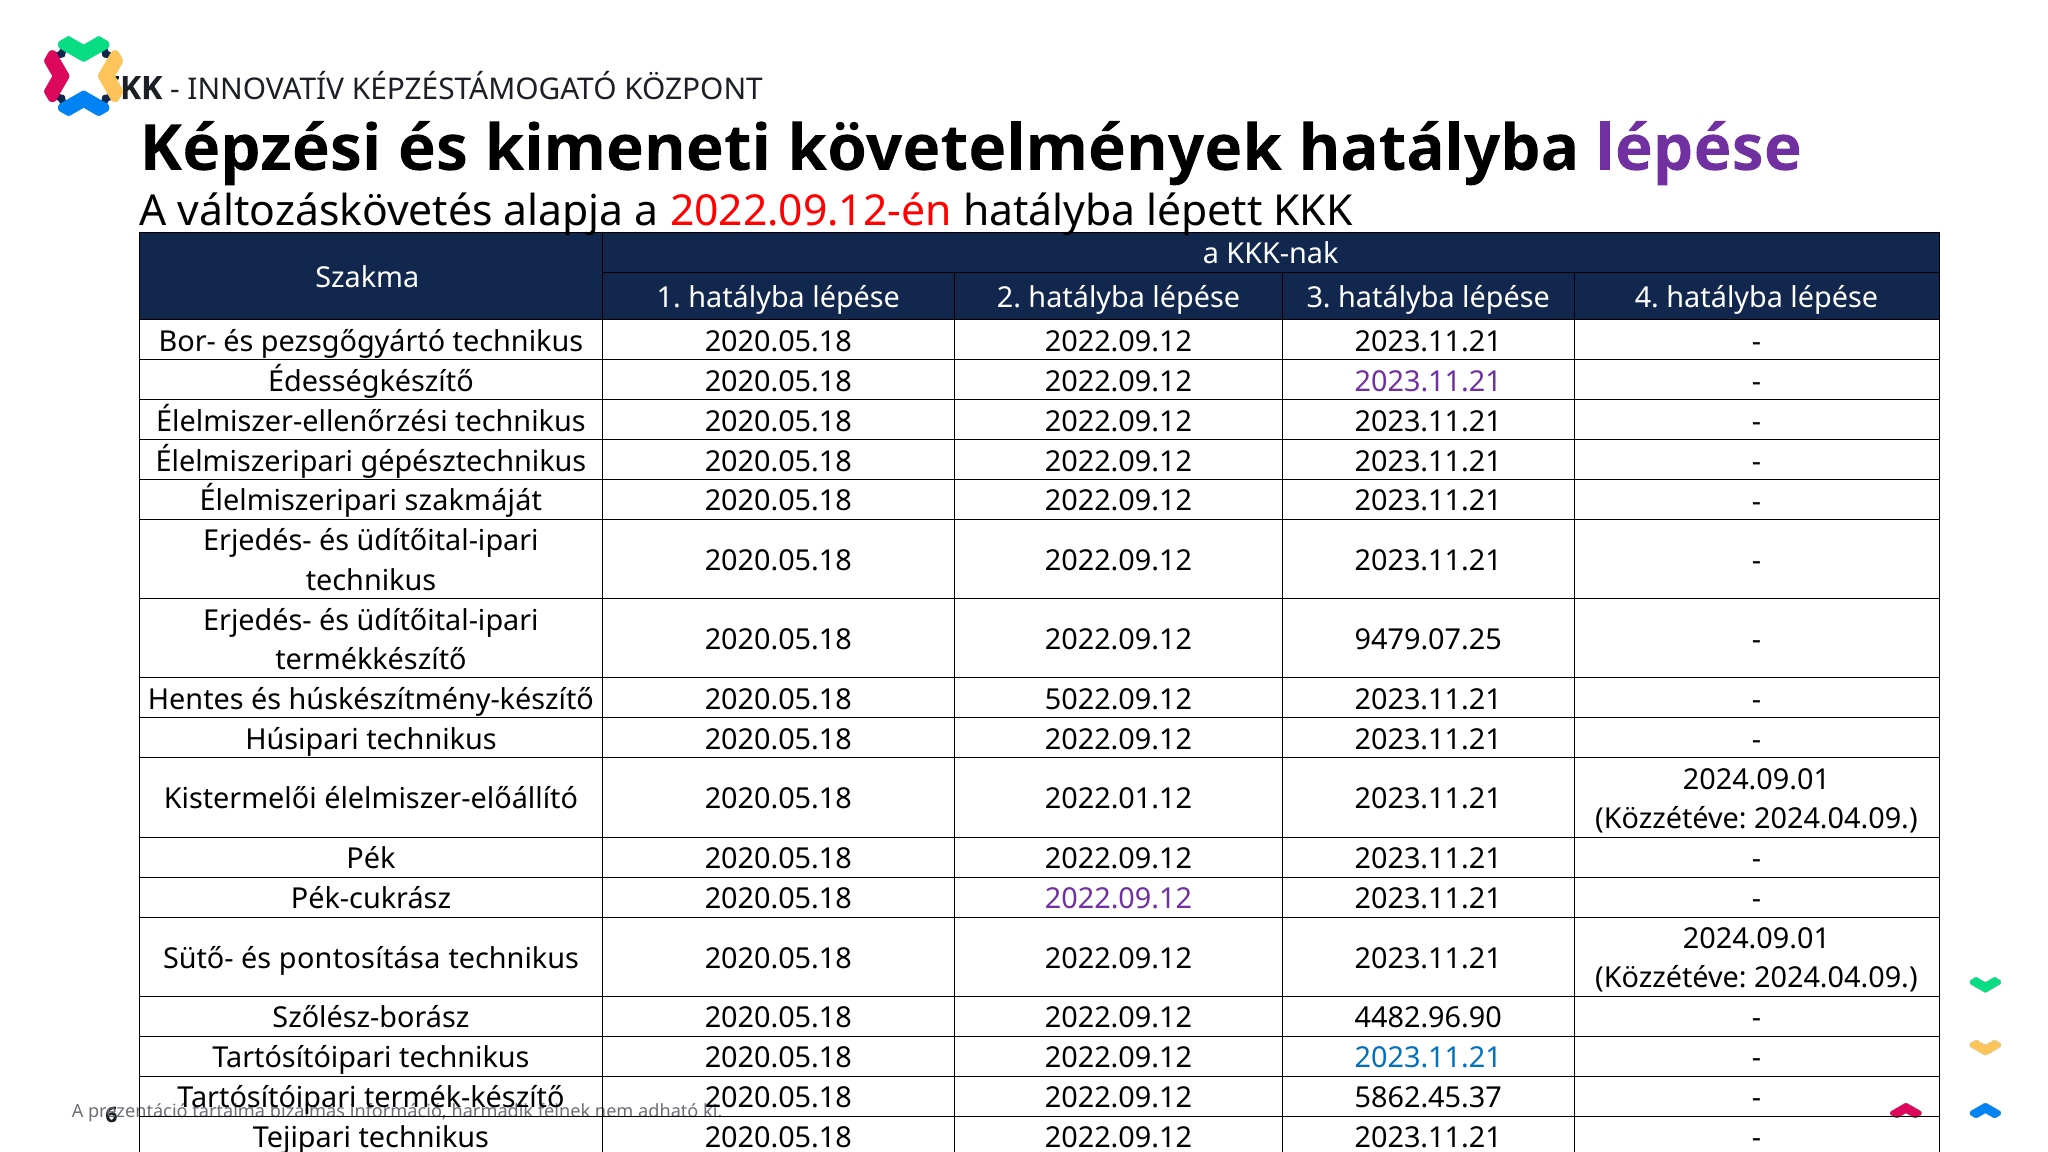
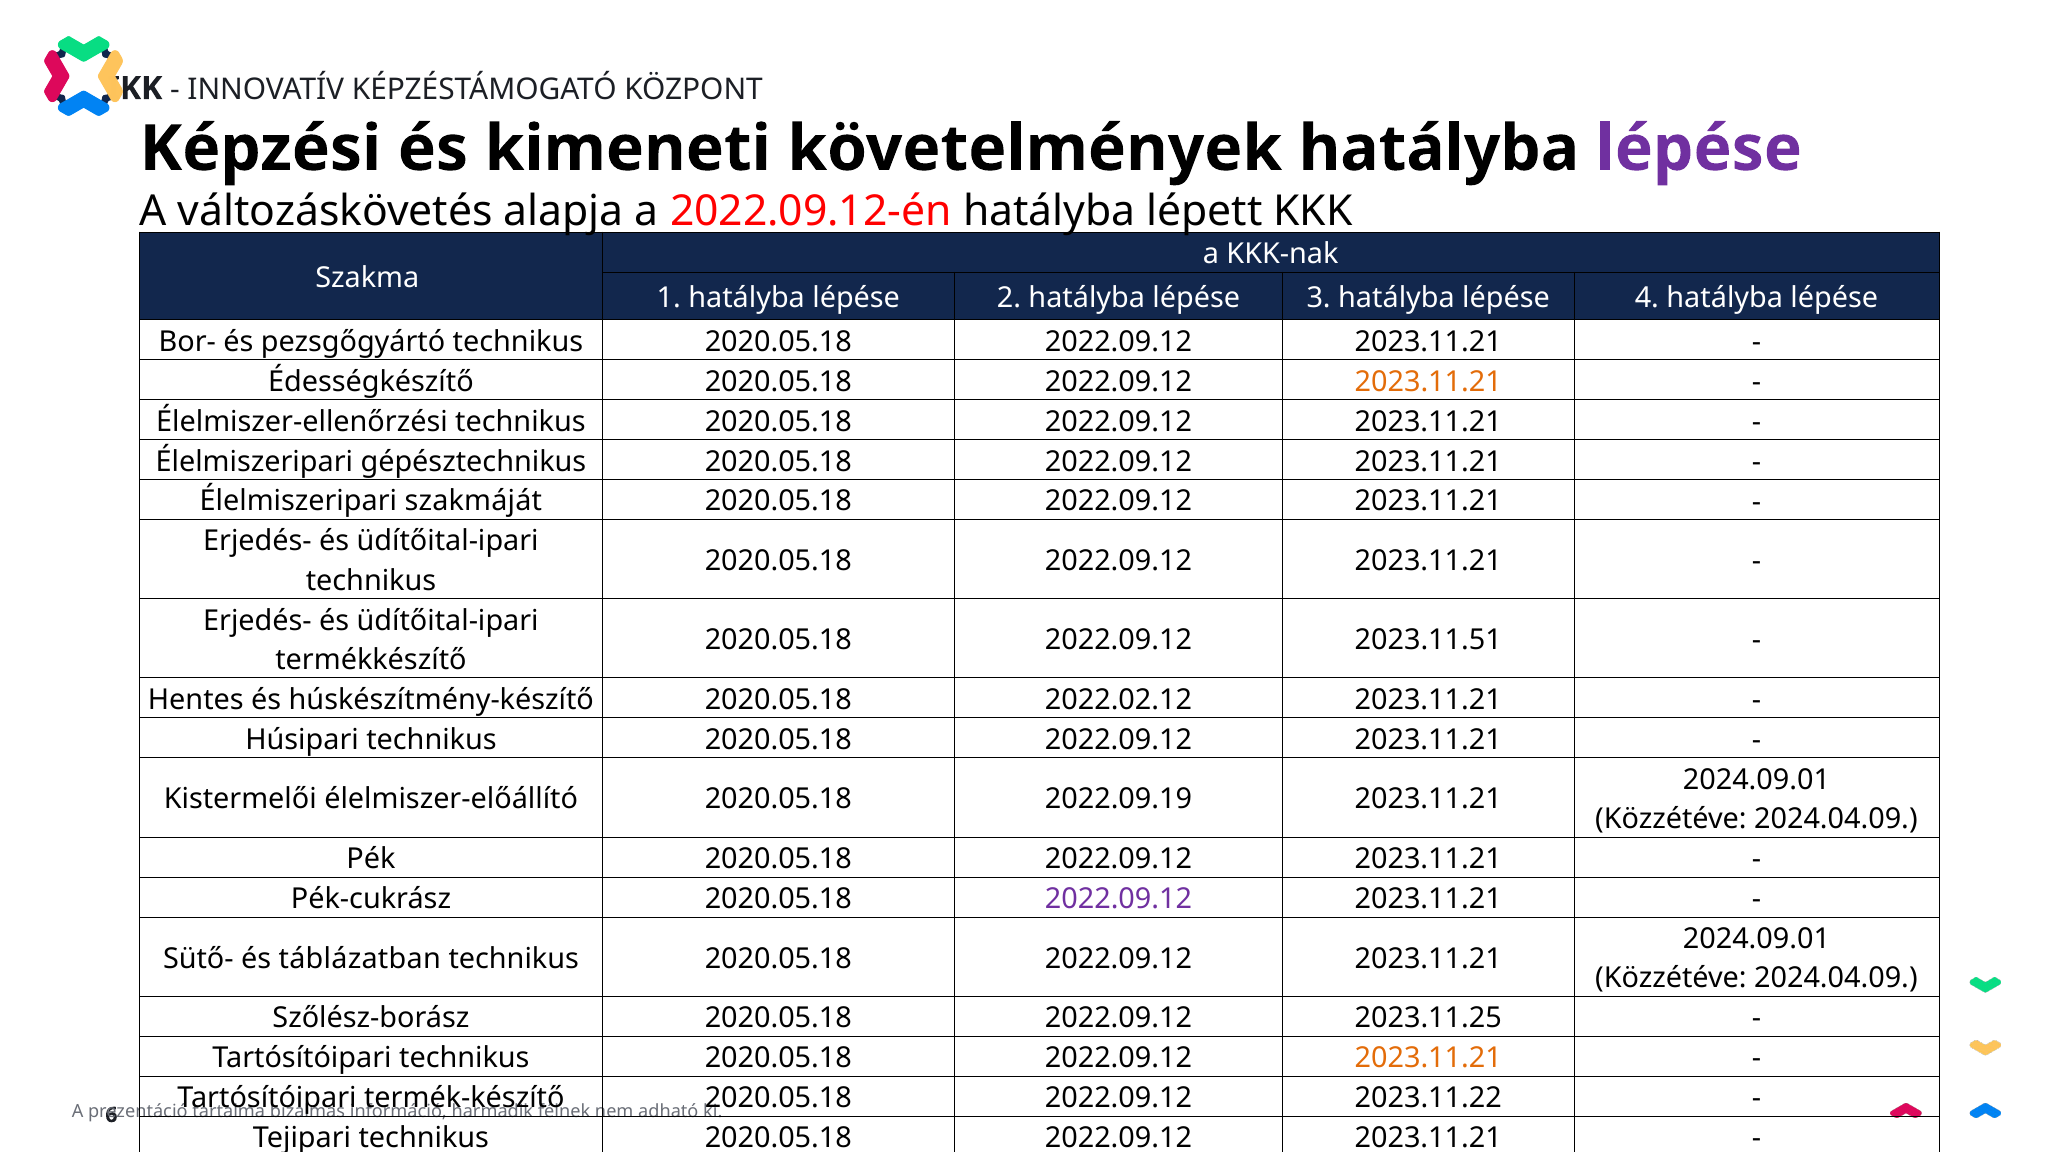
2023.11.21 colour: purple -> orange (1428, 382)
9479.07.25: 9479.07.25 -> 2023.11.51 (1428, 640)
5022.09.12: 5022.09.12 -> 2022.02.12 (1118, 700)
2022.01.12: 2022.01.12 -> 2022.09.19 (1118, 799)
pontosítása: pontosítása -> táblázatban (360, 959)
4482.96.90: 4482.96.90 -> 2023.11.25 (1428, 1018)
2023.11.21 colour: blue -> orange (1428, 1058)
5862.45.37: 5862.45.37 -> 2023.11.22 (1428, 1098)
